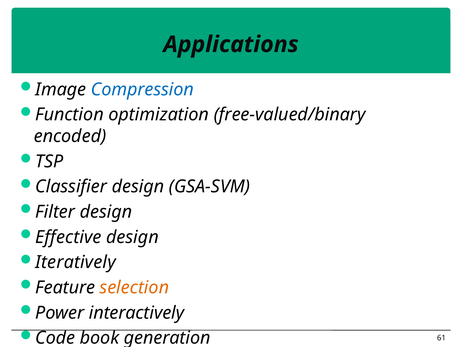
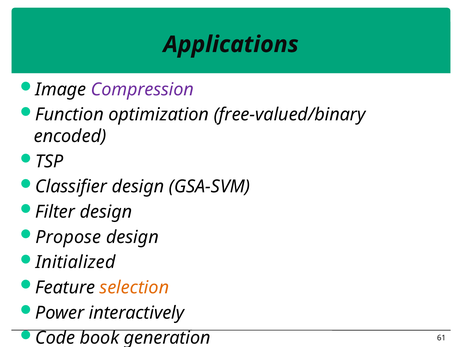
Compression colour: blue -> purple (142, 89)
Effective: Effective -> Propose (68, 237)
Iteratively: Iteratively -> Initialized (75, 262)
